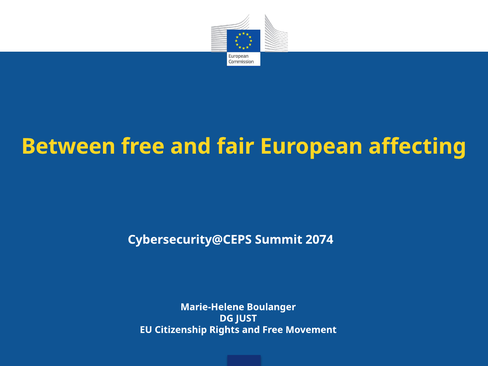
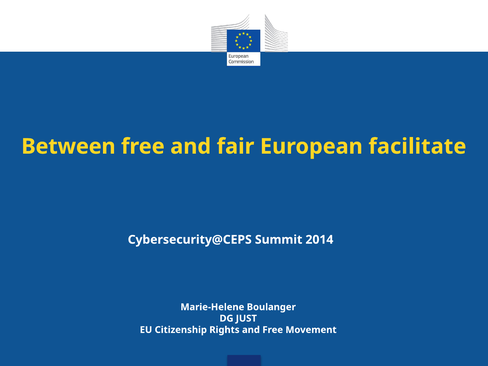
affecting: affecting -> facilitate (417, 146)
2074: 2074 -> 2014 (319, 240)
